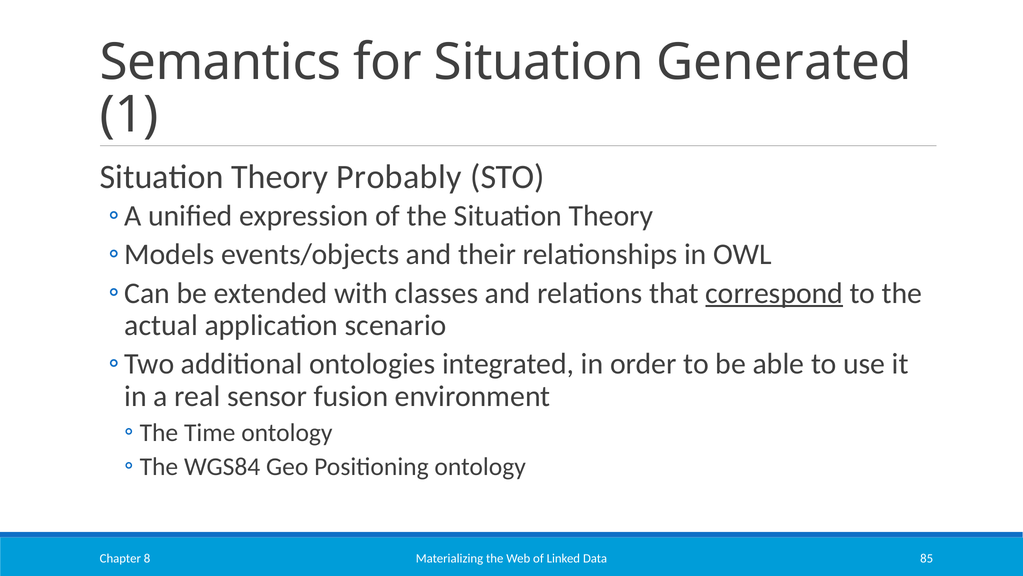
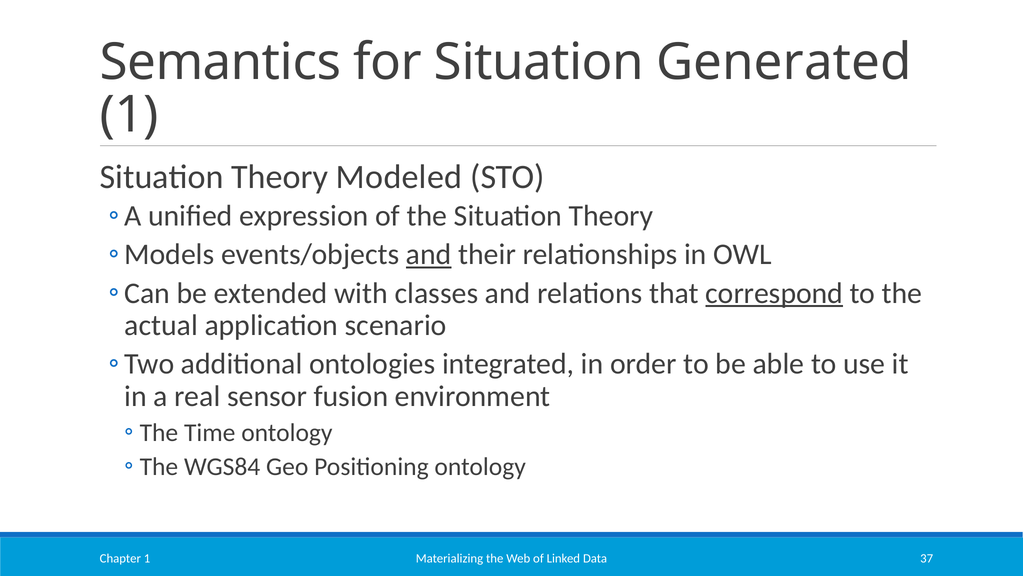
Probably: Probably -> Modeled (399, 177)
and underline: none -> present (429, 254)
85: 85 -> 37 (927, 558)
Chapter 8: 8 -> 1 (147, 558)
